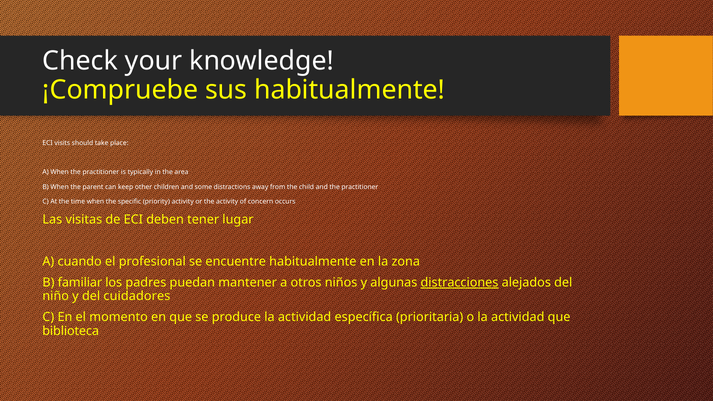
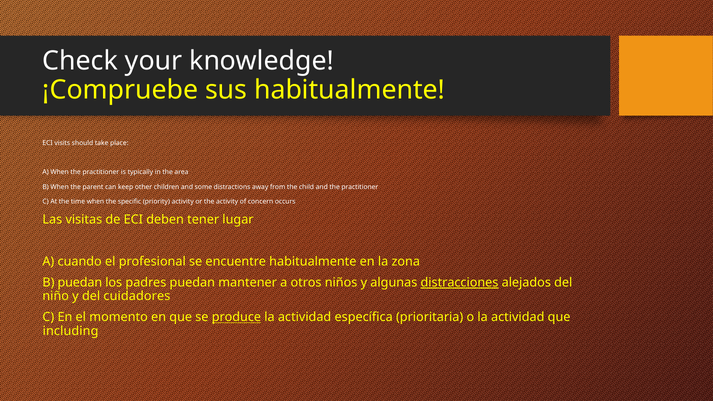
B familiar: familiar -> puedan (80, 283)
produce underline: none -> present (236, 317)
biblioteca: biblioteca -> including (71, 331)
